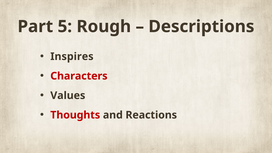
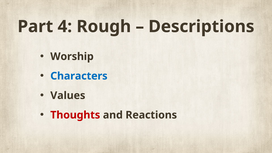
5: 5 -> 4 (65, 27)
Inspires: Inspires -> Worship (72, 57)
Characters colour: red -> blue (79, 76)
